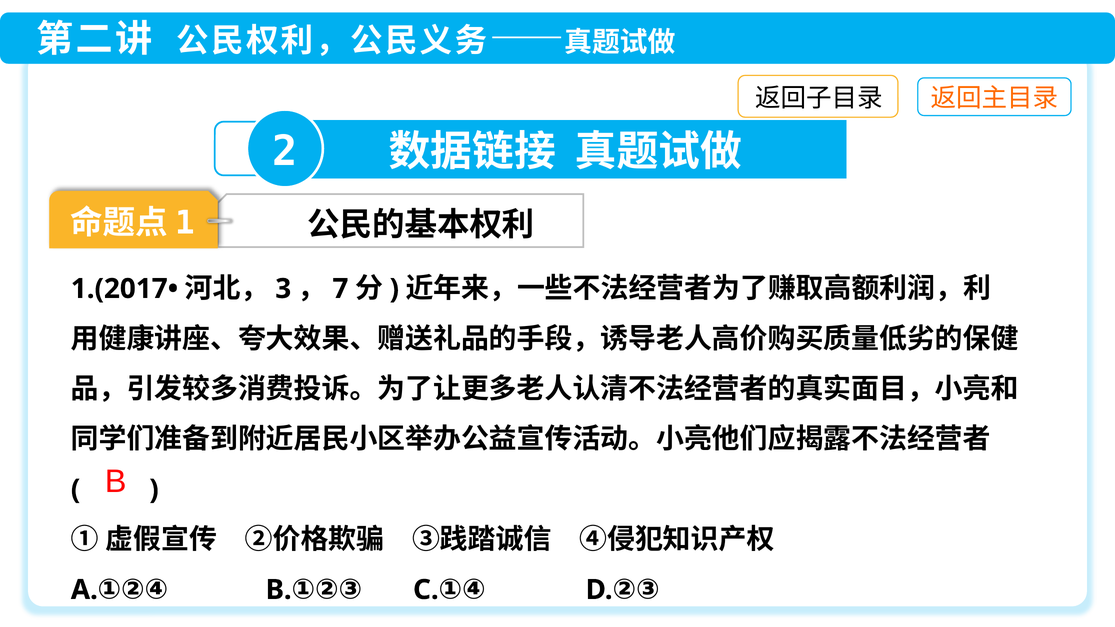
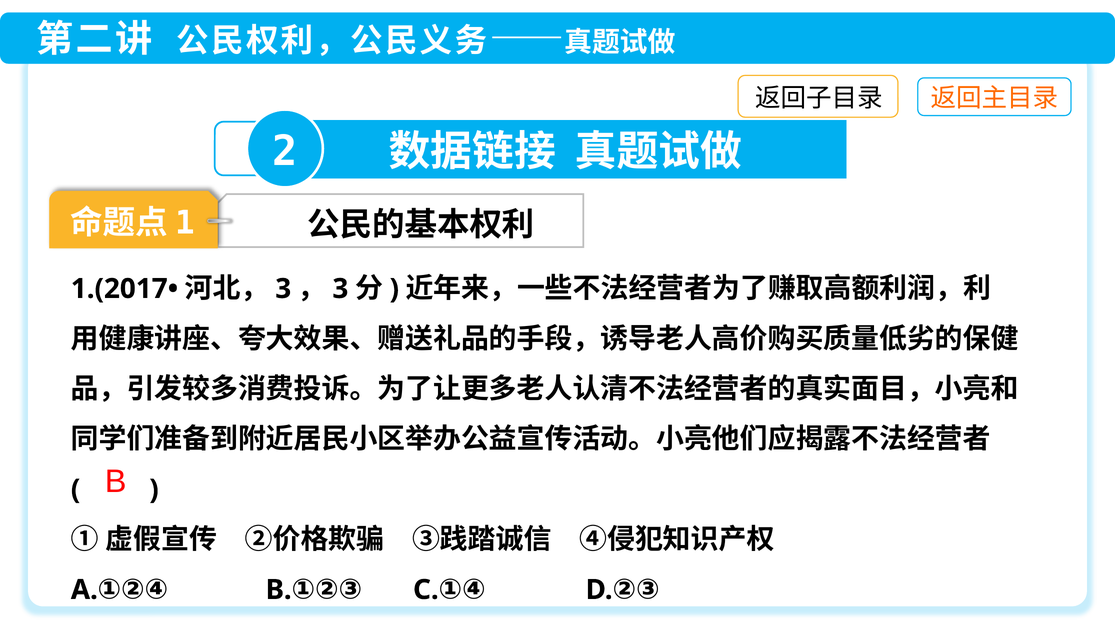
7: 7 -> 3 (340, 289)
